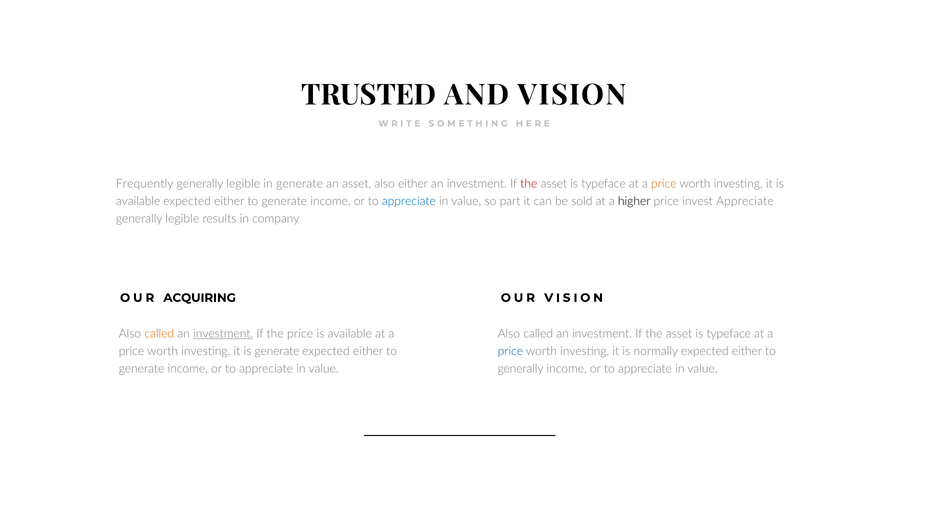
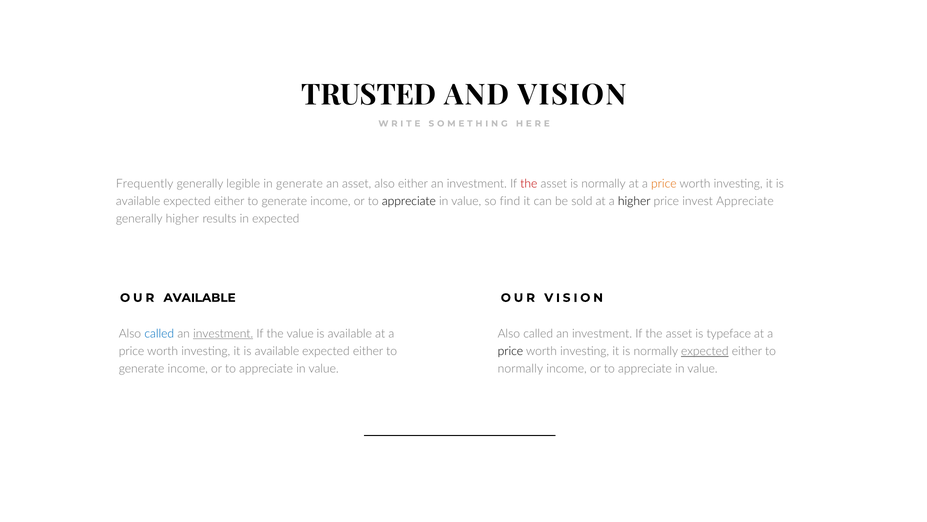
typeface: typeface -> normally (604, 184)
appreciate colour: blue -> black (409, 201)
part: part -> find (510, 201)
legible: legible -> higher (182, 219)
in company: company -> expected (276, 219)
OUR ACQUIRING: ACQUIRING -> AVAILABLE (200, 298)
called colour: orange -> blue (159, 333)
the price: price -> value (300, 333)
generate: generate -> available (277, 351)
price colour: blue -> black (510, 351)
expected underline: none -> present (705, 351)
generally: generally -> normally (520, 369)
